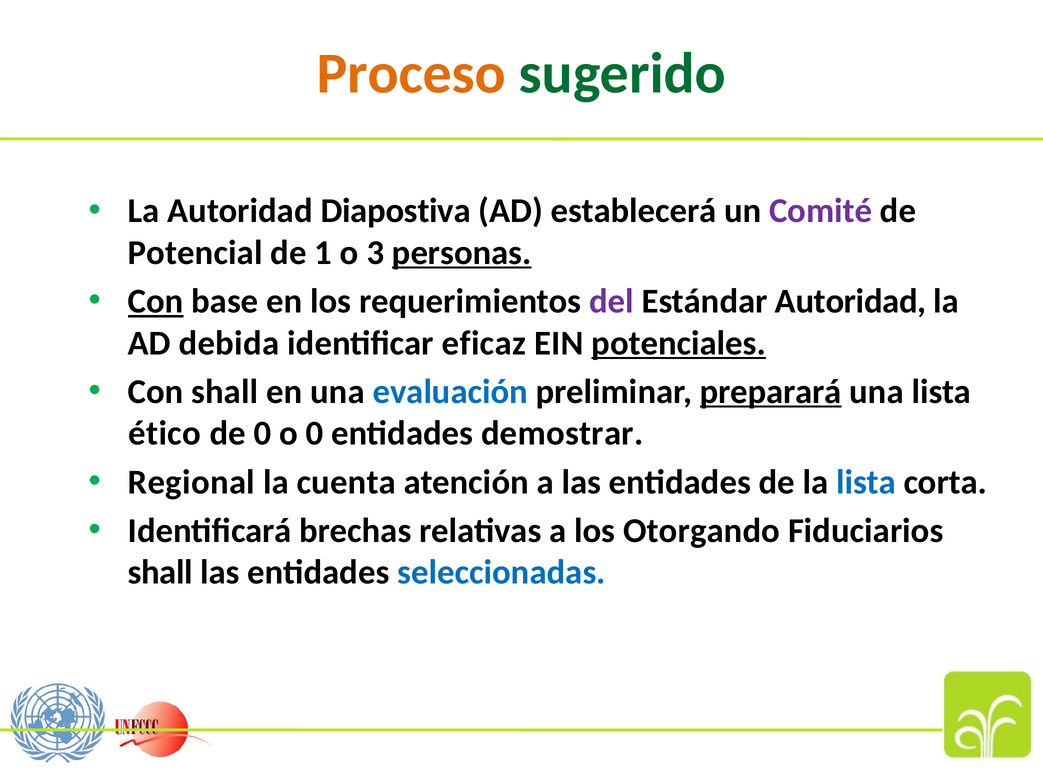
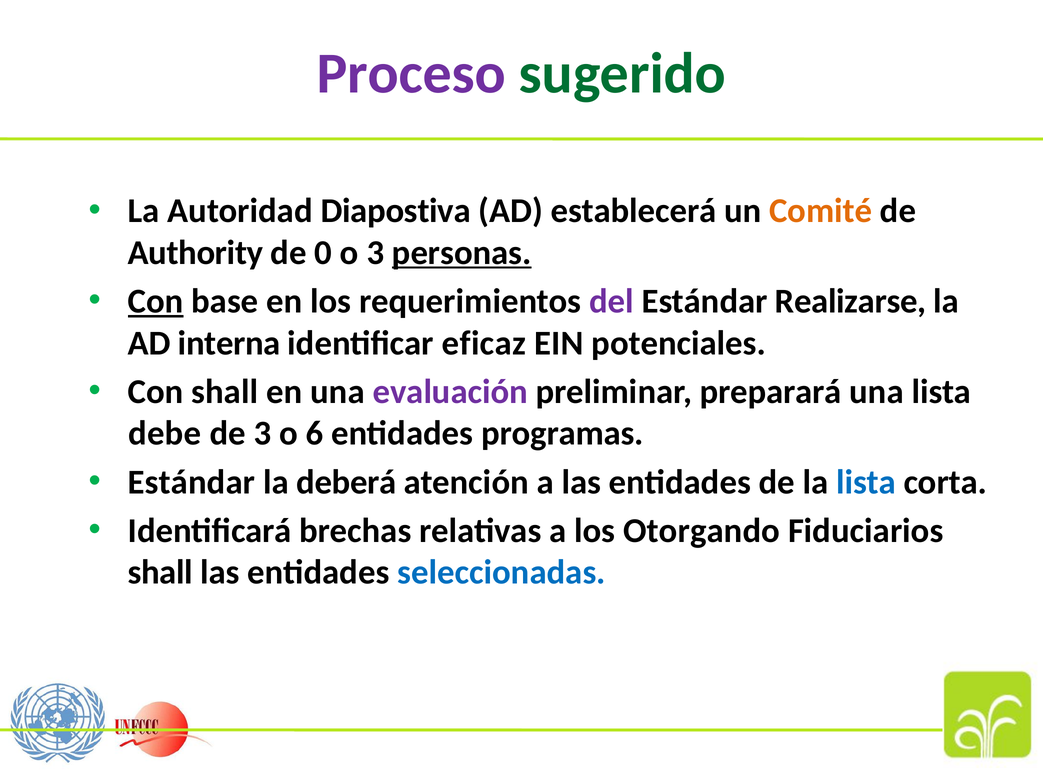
Proceso colour: orange -> purple (411, 74)
Comité colour: purple -> orange (821, 211)
Potencial: Potencial -> Authority (195, 253)
1: 1 -> 0 (323, 253)
Estándar Autoridad: Autoridad -> Realizarse (851, 301)
debida: debida -> interna (229, 343)
potenciales underline: present -> none (679, 343)
evaluación colour: blue -> purple (450, 392)
preparará underline: present -> none (771, 392)
ético: ético -> debe (165, 434)
de 0: 0 -> 3 (263, 434)
o 0: 0 -> 6 (315, 434)
demostrar: demostrar -> programas (562, 434)
Regional: Regional -> Estándar (192, 482)
cuenta: cuenta -> deberá (346, 482)
